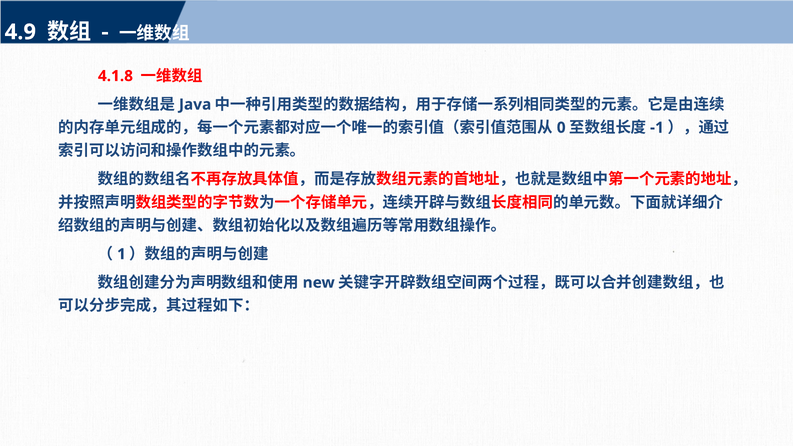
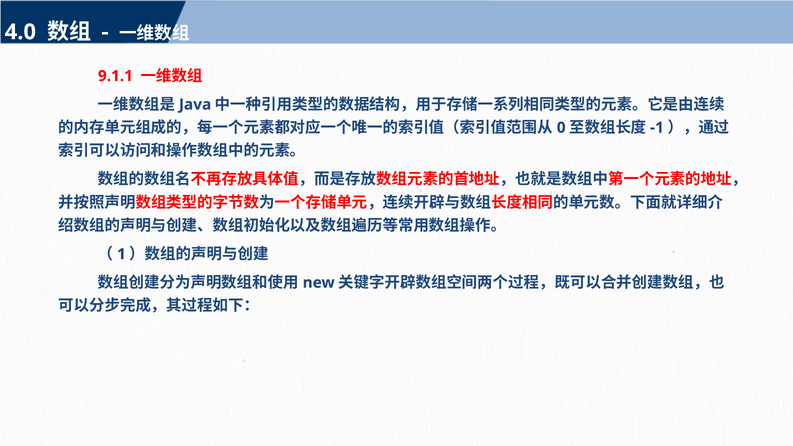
4.9: 4.9 -> 4.0 (20, 32)
4.1.8: 4.1.8 -> 9.1.1 (115, 76)
